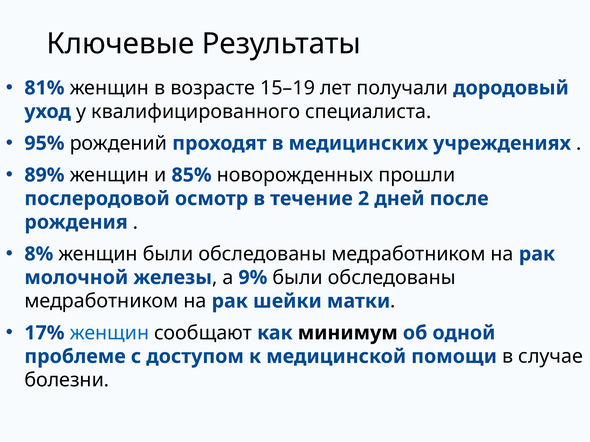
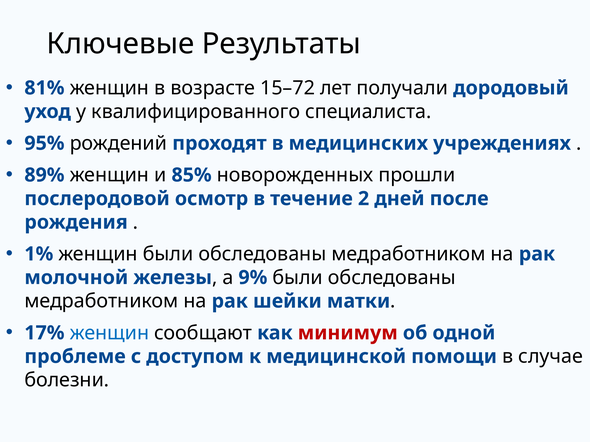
15–19: 15–19 -> 15–72 (288, 88)
8%: 8% -> 1% (39, 254)
минимум colour: black -> red (348, 333)
